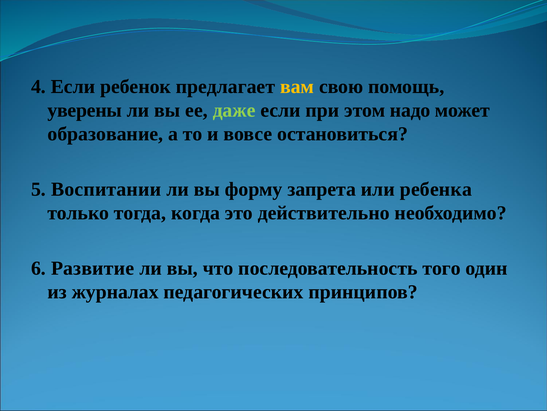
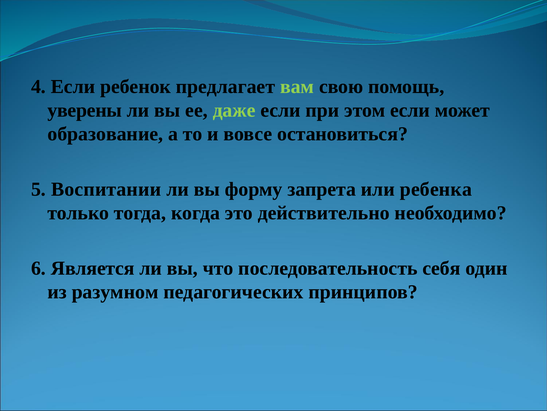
вам colour: yellow -> light green (297, 86)
этом надо: надо -> если (410, 110)
Развитие: Развитие -> Является (93, 268)
того: того -> себя (441, 268)
журналах: журналах -> разумном (115, 292)
